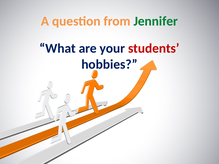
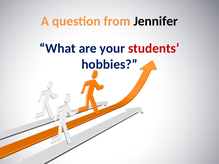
Jennifer colour: green -> black (156, 21)
